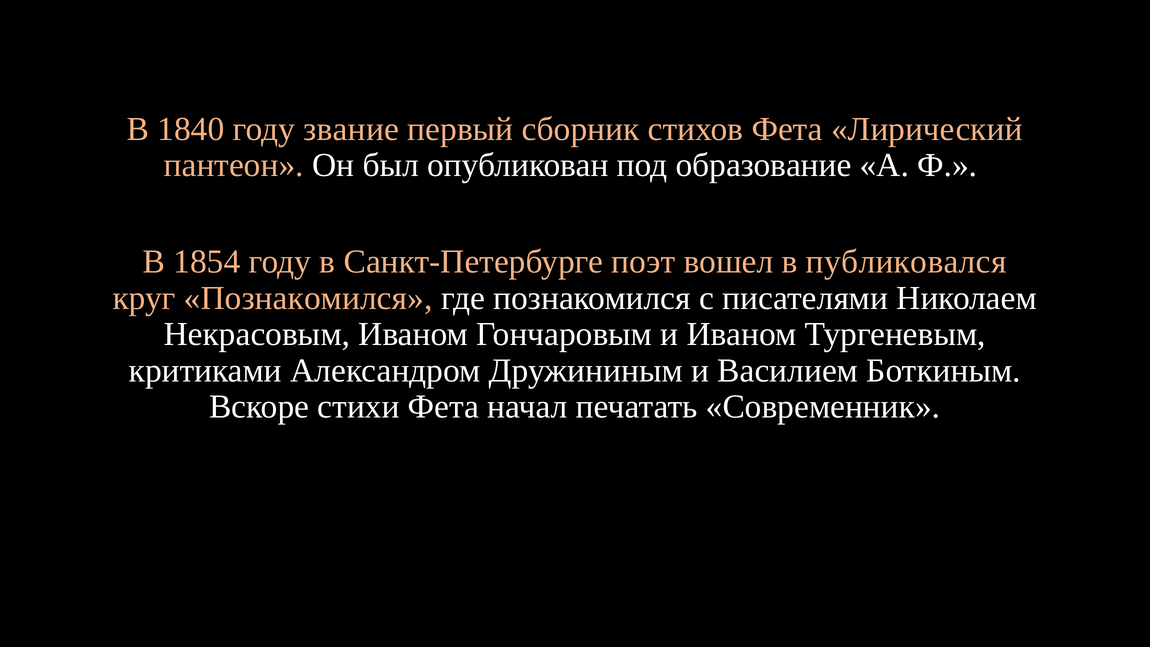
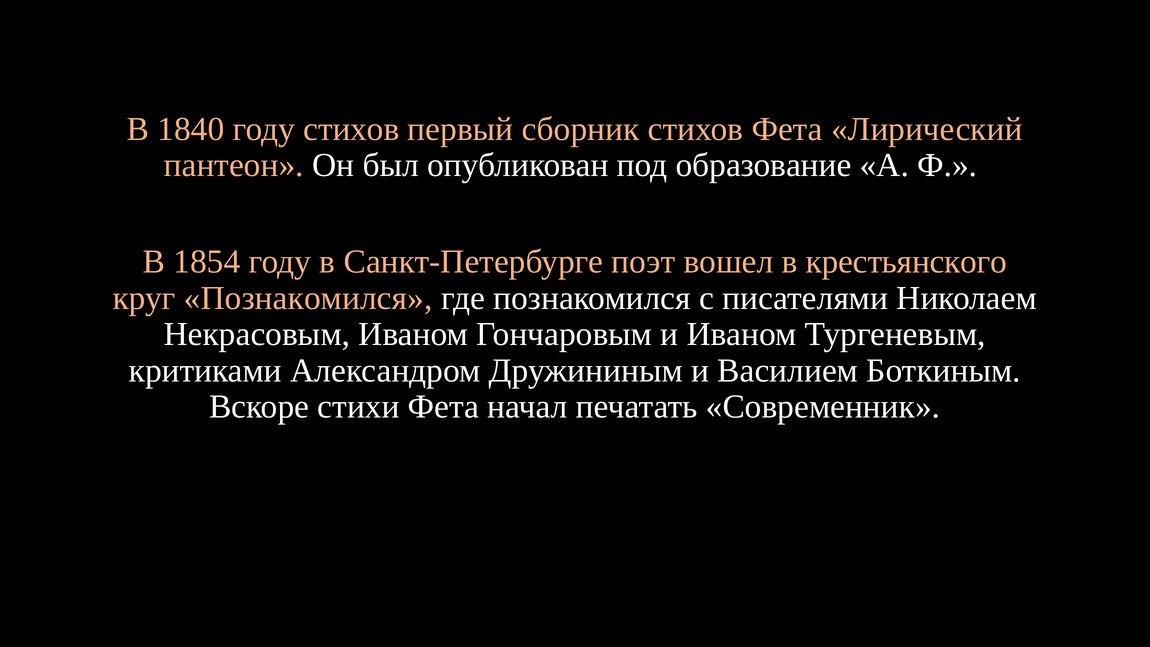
году звание: звание -> стихов (351, 129)
публиковался: публиковался -> крестьянского (906, 262)
